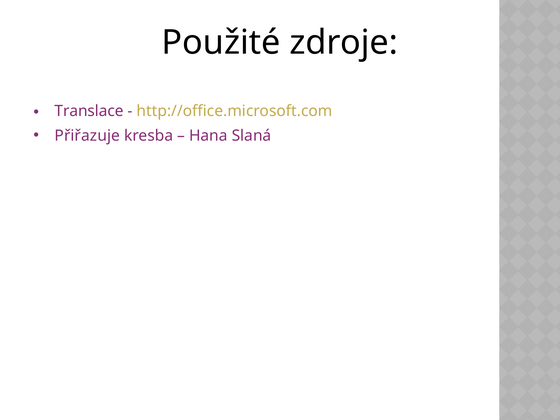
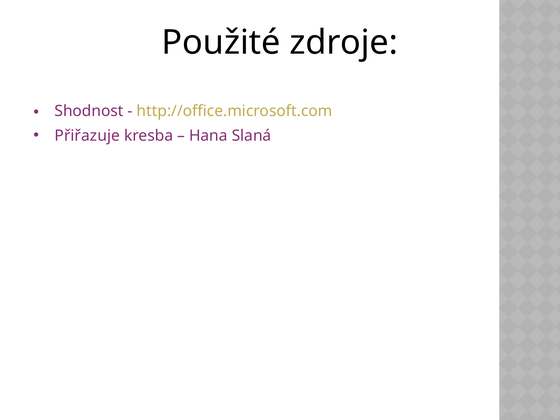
Translace: Translace -> Shodnost (89, 111)
